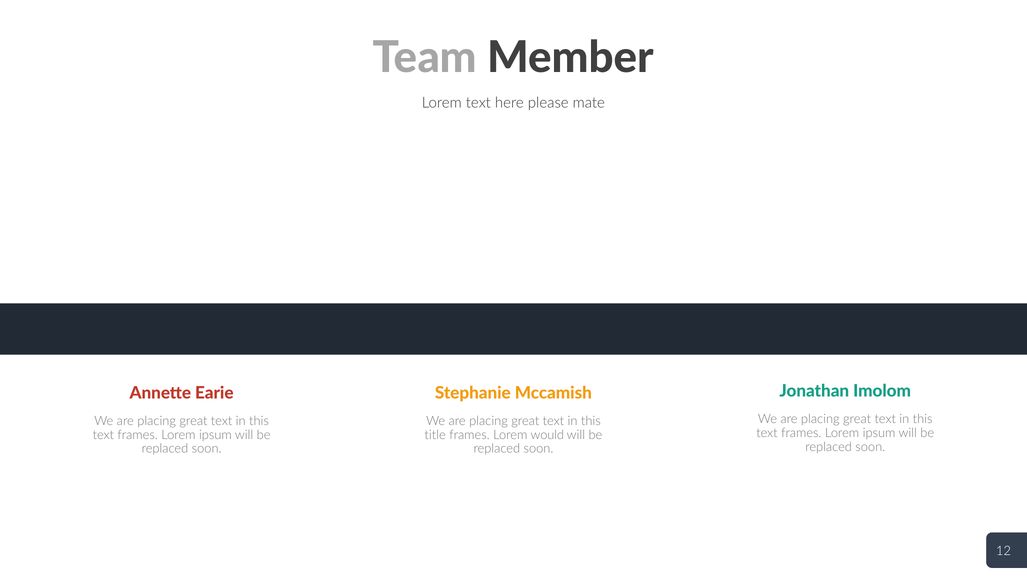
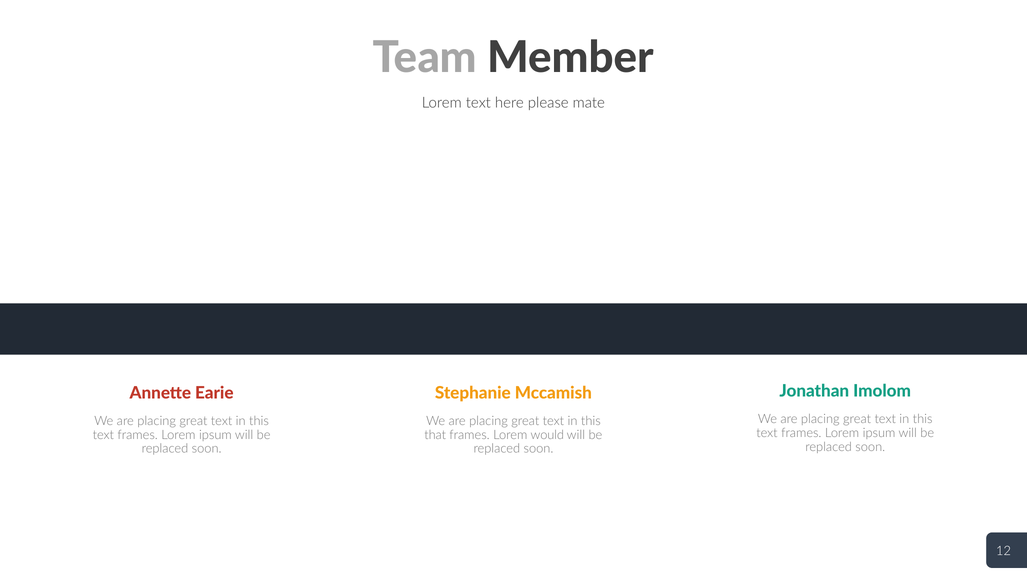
title: title -> that (435, 435)
